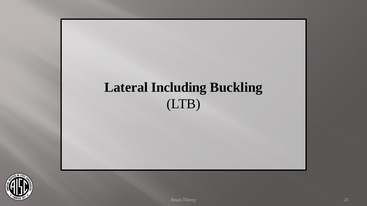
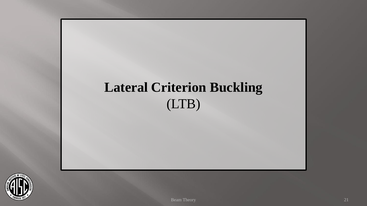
Including: Including -> Criterion (179, 88)
